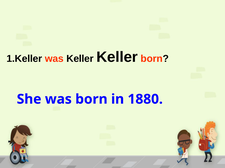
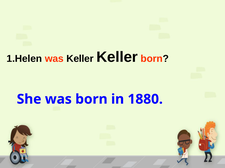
1.Keller: 1.Keller -> 1.Helen (24, 59)
